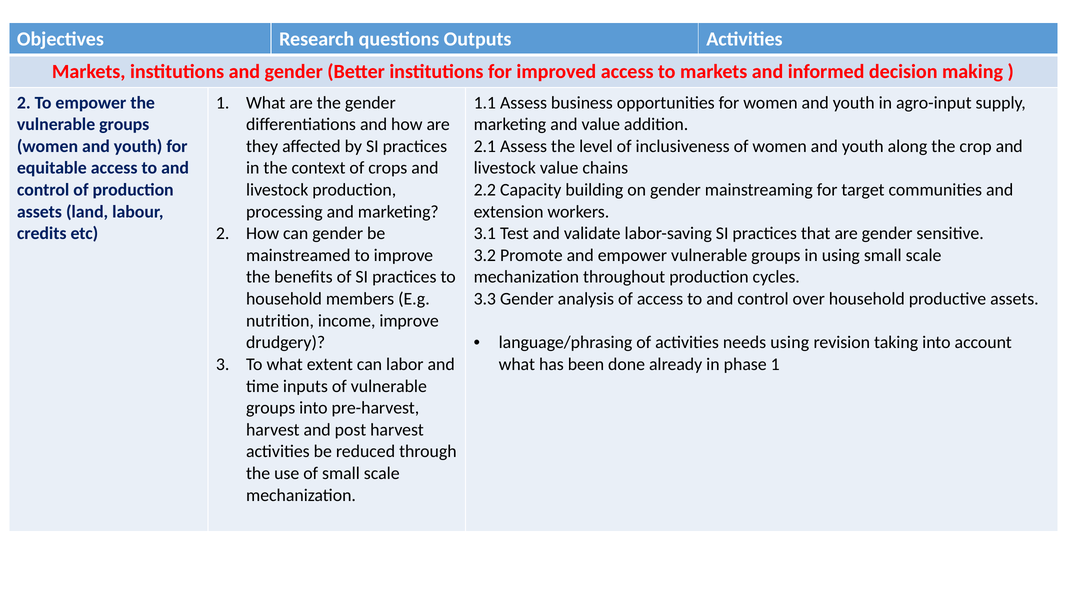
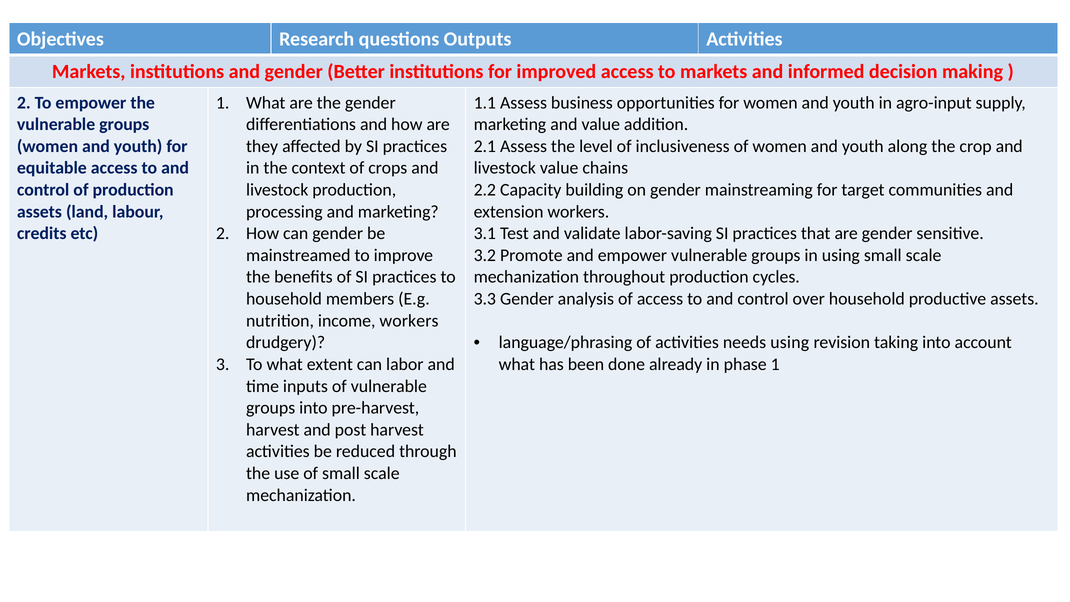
income improve: improve -> workers (409, 321)
